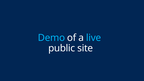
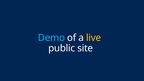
live colour: light blue -> yellow (94, 38)
